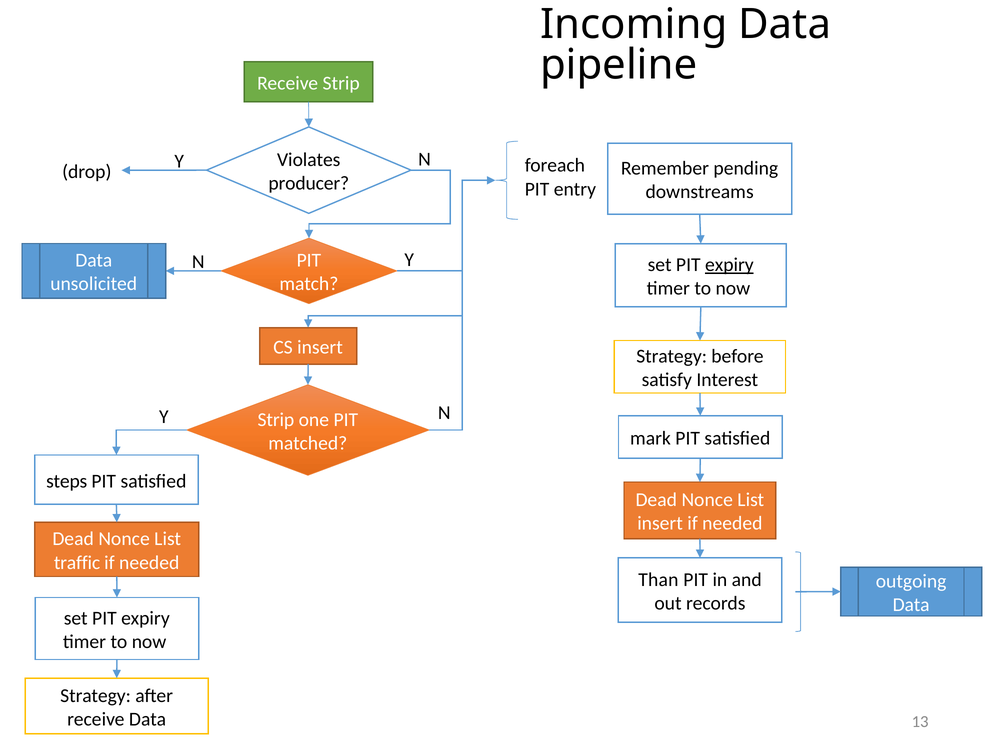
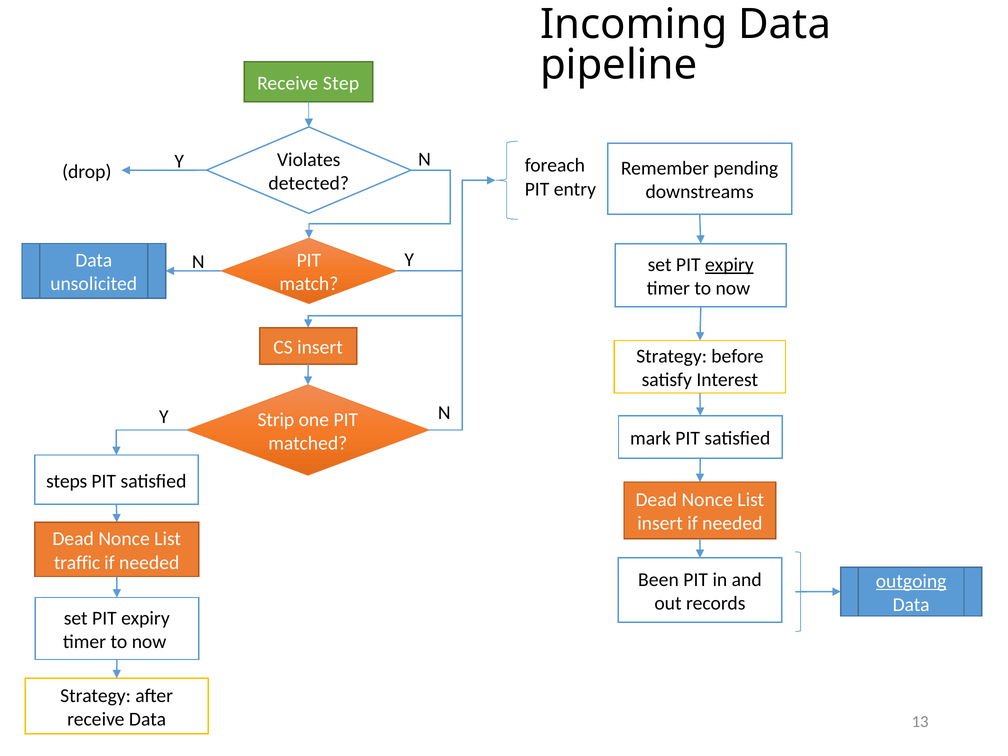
Receive Strip: Strip -> Step (341, 83)
producer: producer -> detected (309, 183)
Than: Than -> Been (658, 580)
outgoing underline: none -> present (911, 581)
